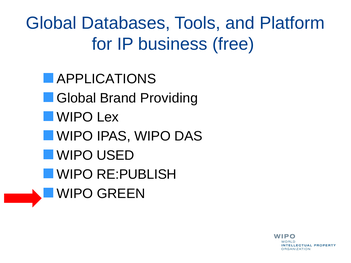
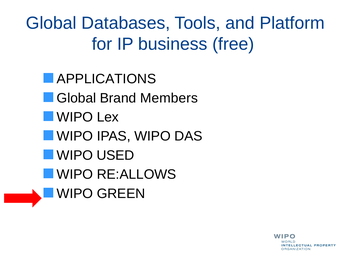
Providing: Providing -> Members (169, 98)
RE:PUBLISH: RE:PUBLISH -> RE:ALLOWS (137, 175)
